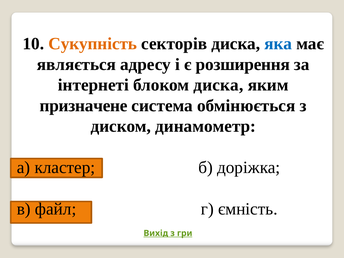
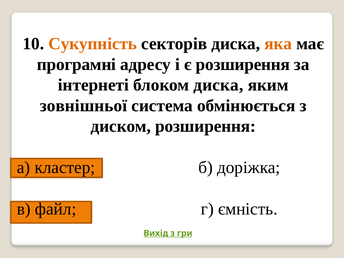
яка colour: blue -> orange (278, 44)
являється: являється -> програмні (76, 64)
призначене: призначене -> зовнішньої (83, 106)
диском динамометр: динамометр -> розширення (206, 126)
